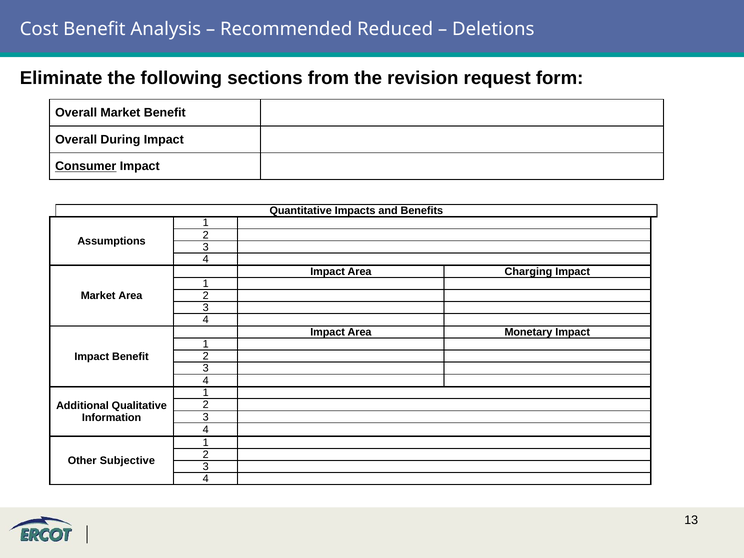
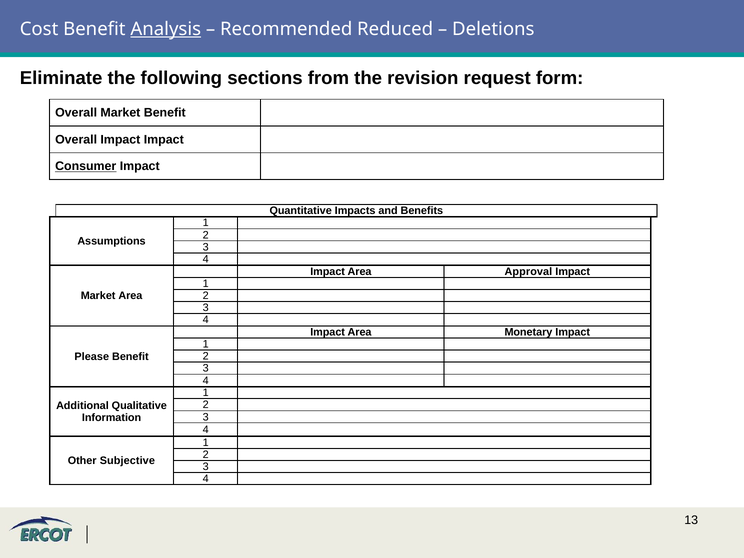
Analysis underline: none -> present (166, 29)
Overall During: During -> Impact (120, 140)
Charging: Charging -> Approval (528, 271)
Impact: Impact -> Please (92, 356)
